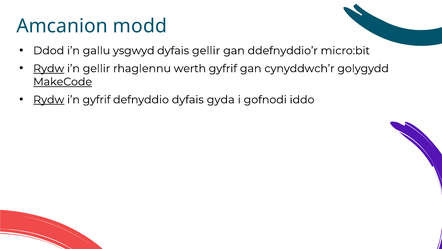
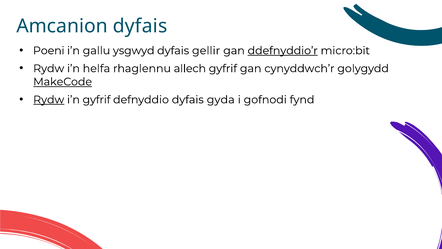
Amcanion modd: modd -> dyfais (140, 26)
Ddod: Ddod -> Poeni (49, 51)
ddefnyddio’r underline: none -> present (283, 51)
Rydw underline: present -> none (49, 68)
i’n gellir: gellir -> helfa (96, 68)
werth: werth -> allech (190, 68)
iddo: iddo -> fynd (302, 100)
